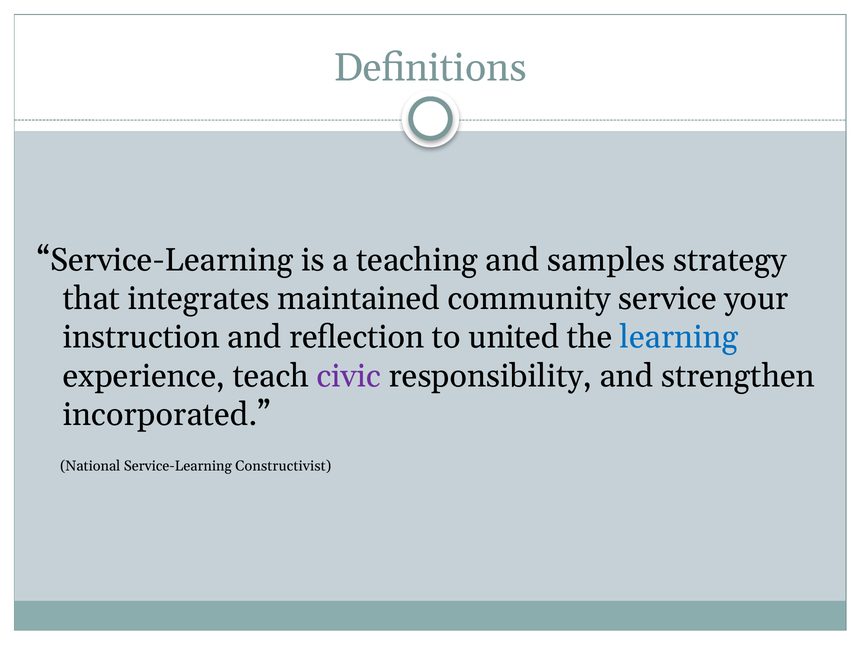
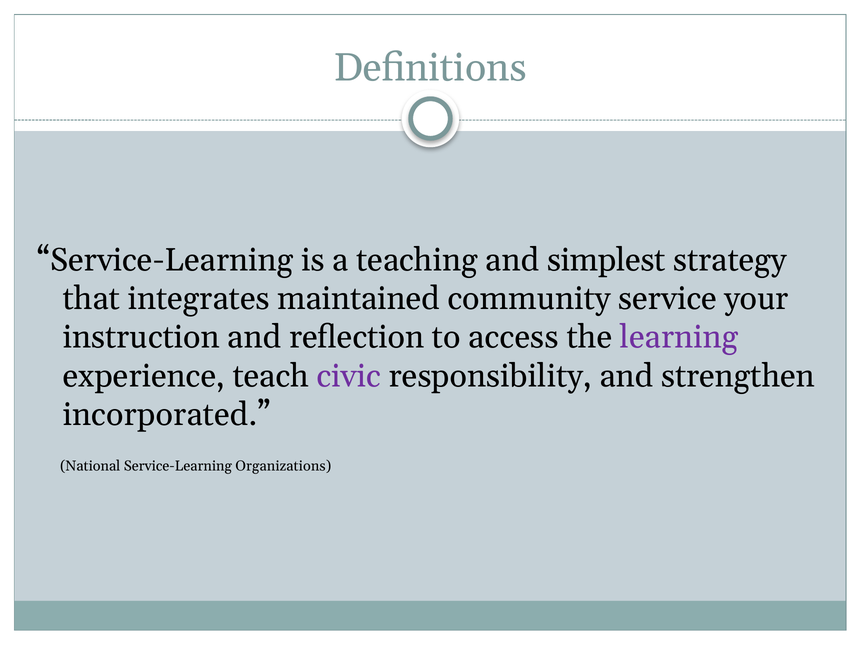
samples: samples -> simplest (606, 260)
united: united -> access (513, 338)
learning colour: blue -> purple (679, 338)
Constructivist: Constructivist -> Organizations (283, 466)
